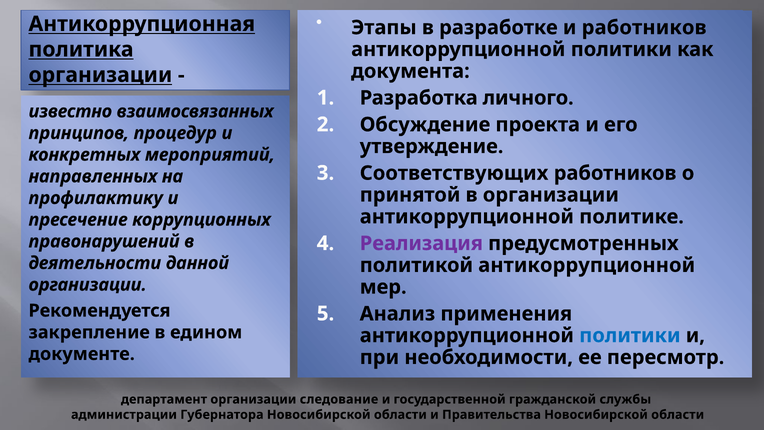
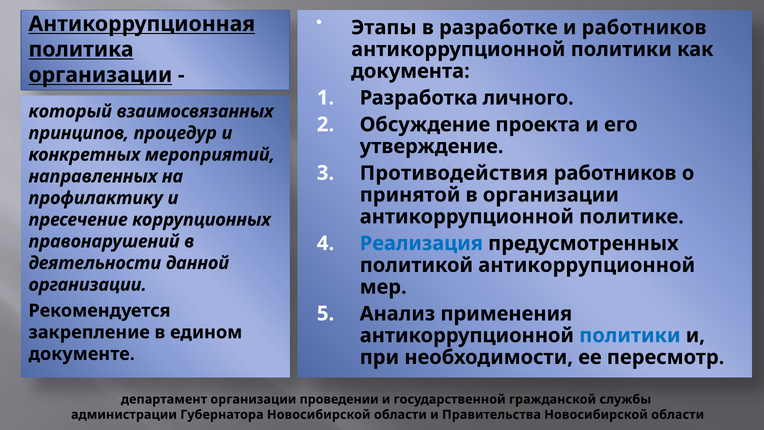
известно: известно -> который (70, 111)
Соответствующих: Соответствующих -> Противодействия (454, 173)
Реализация colour: purple -> blue (421, 243)
следование: следование -> проведении (339, 399)
